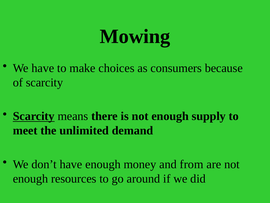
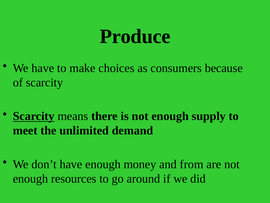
Mowing: Mowing -> Produce (135, 36)
